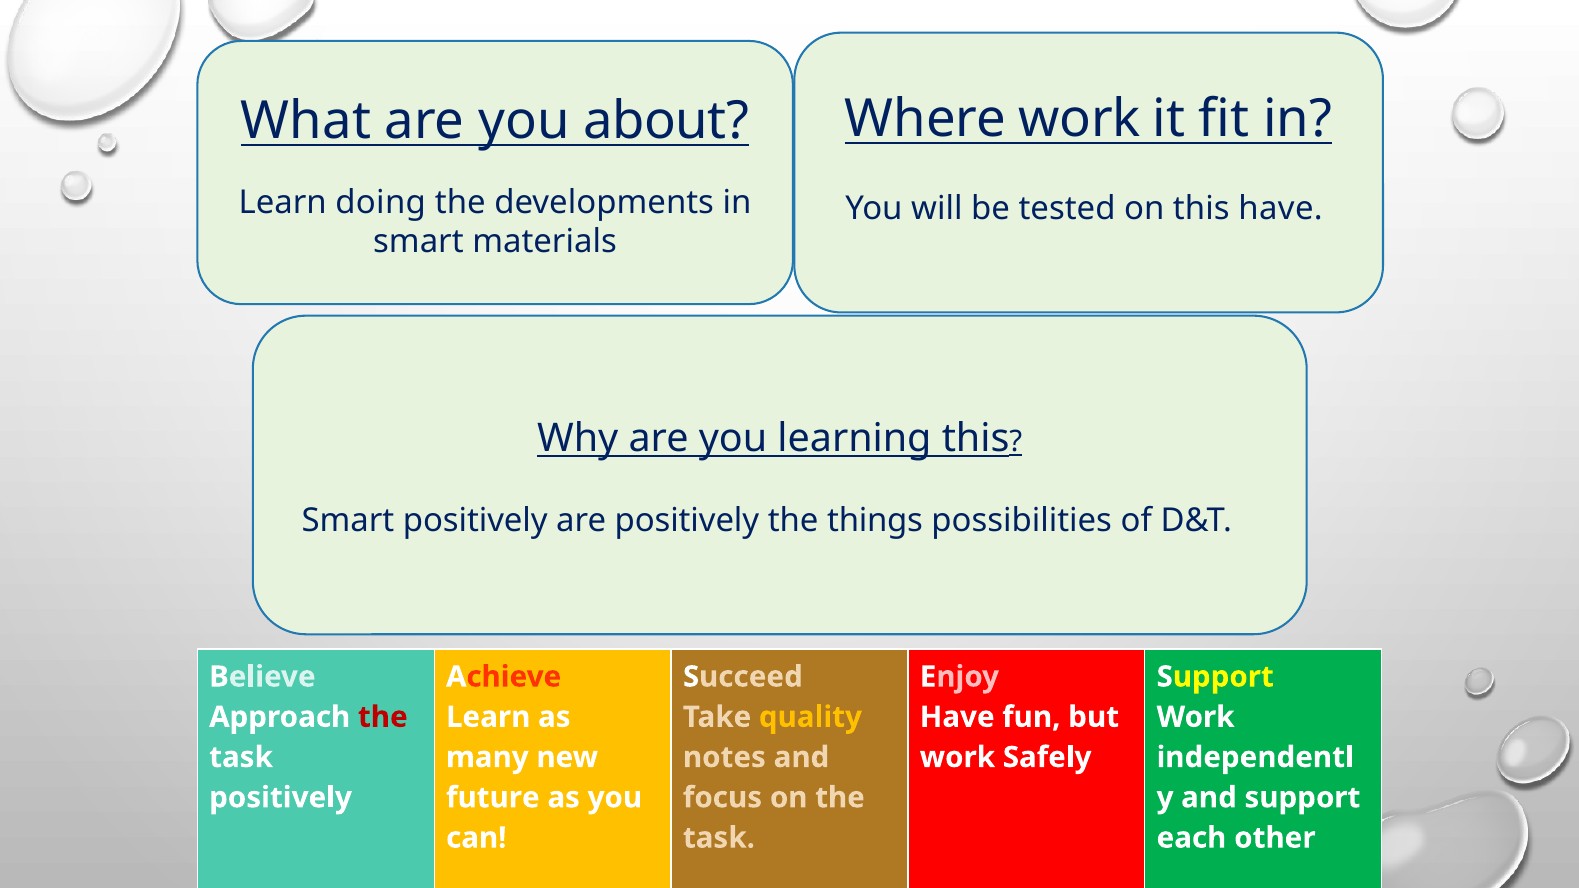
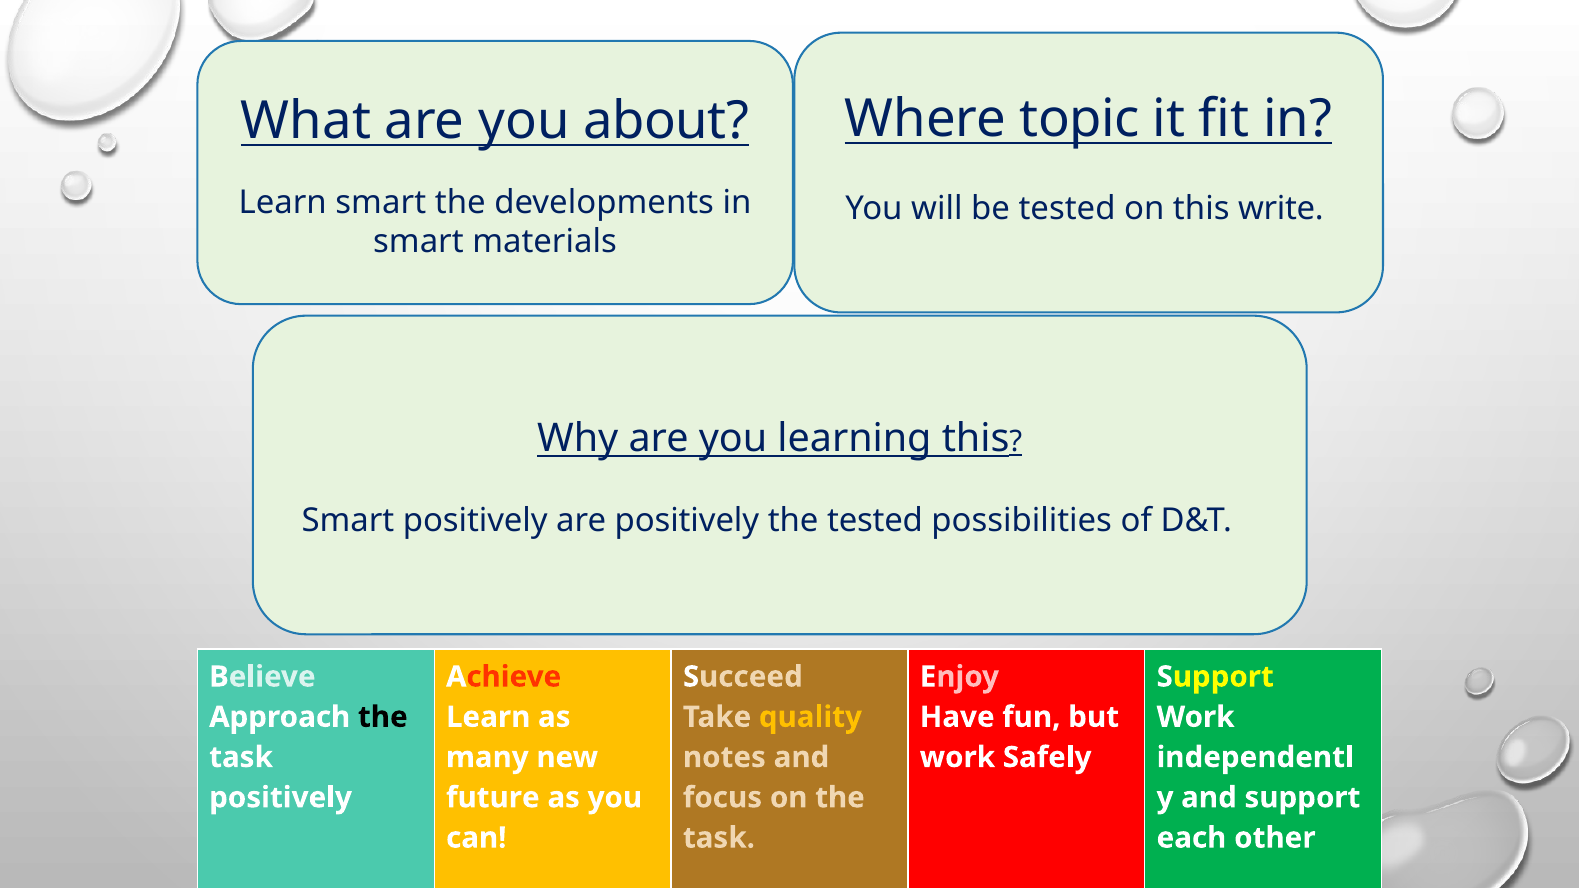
Where work: work -> topic (1080, 119)
Learn doing: doing -> smart (381, 202)
this have: have -> write (1281, 208)
the things: things -> tested (875, 521)
the colour: red -> black (383, 717)
